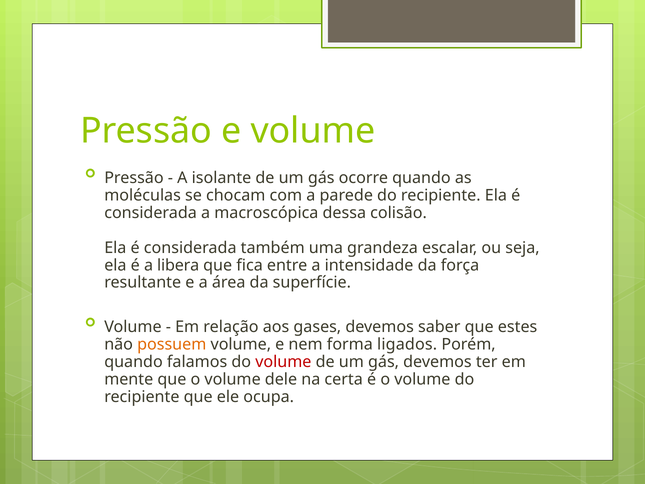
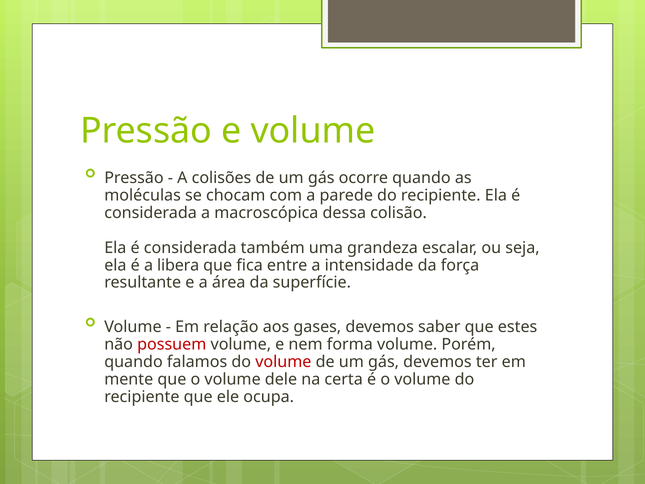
isolante: isolante -> colisões (222, 178)
possuem colour: orange -> red (172, 344)
forma ligados: ligados -> volume (407, 344)
